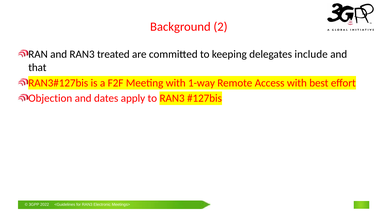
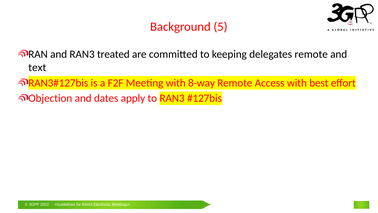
Background 2: 2 -> 5 (220, 27)
delegates include: include -> remote (311, 54)
that: that -> text (37, 67)
1-way: 1-way -> 8-way (202, 83)
